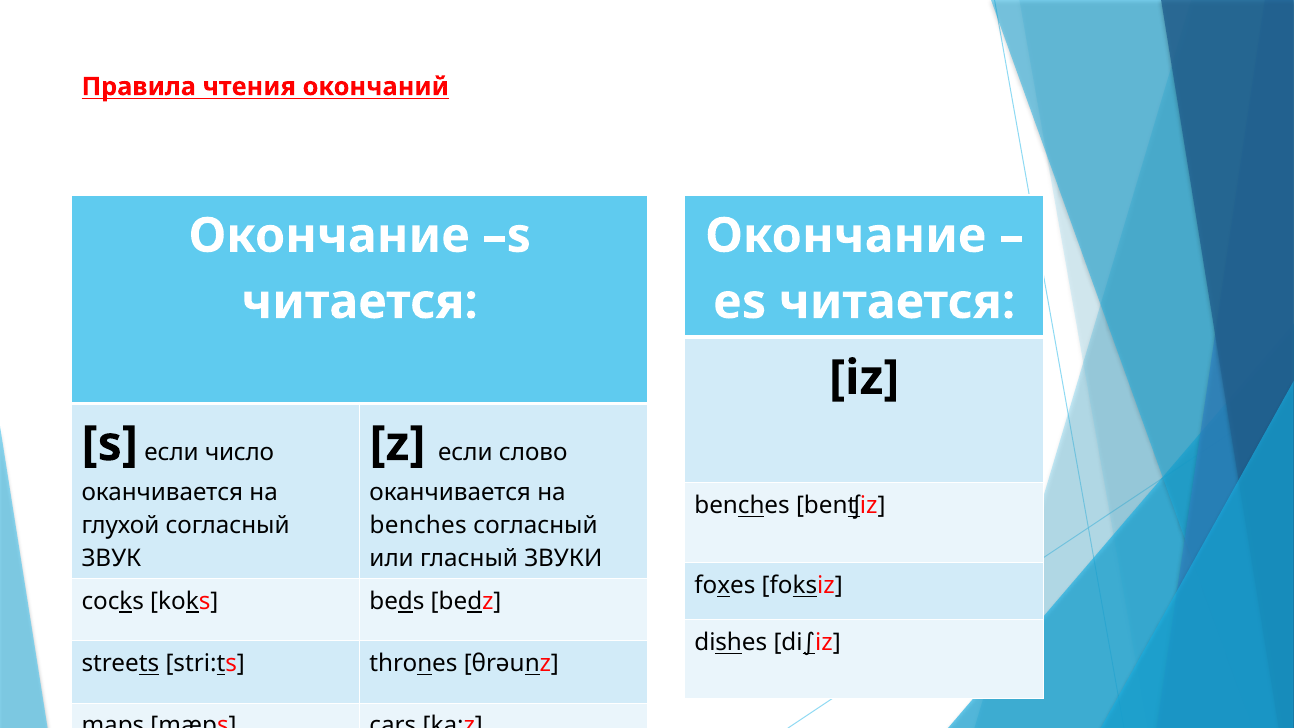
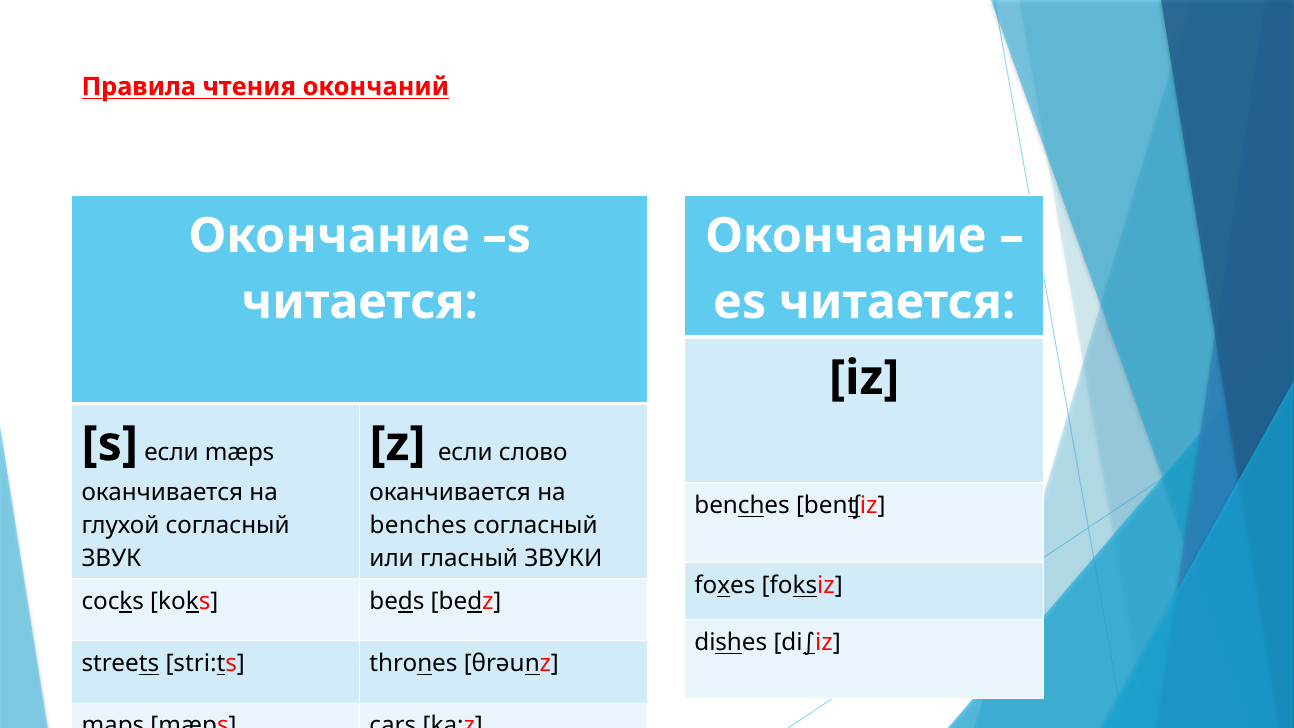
если число: число -> mæps (240, 452)
